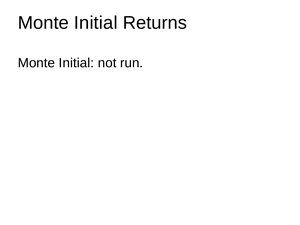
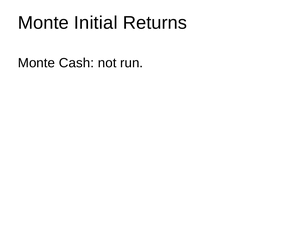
Initial: Initial -> Cash (76, 63)
